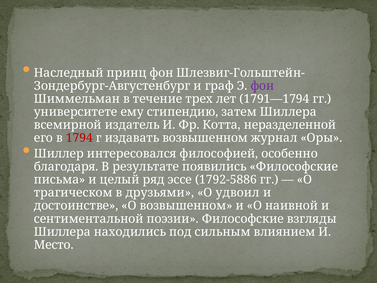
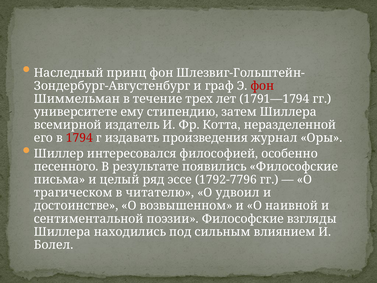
фон colour: purple -> red (262, 86)
издавать возвышенном: возвышенном -> произведения (205, 138)
благодаря: благодаря -> песенного (66, 167)
1792-5886: 1792-5886 -> 1792-7796 (226, 180)
друзьями: друзьями -> читателю (160, 193)
Место: Место -> Болел (54, 245)
